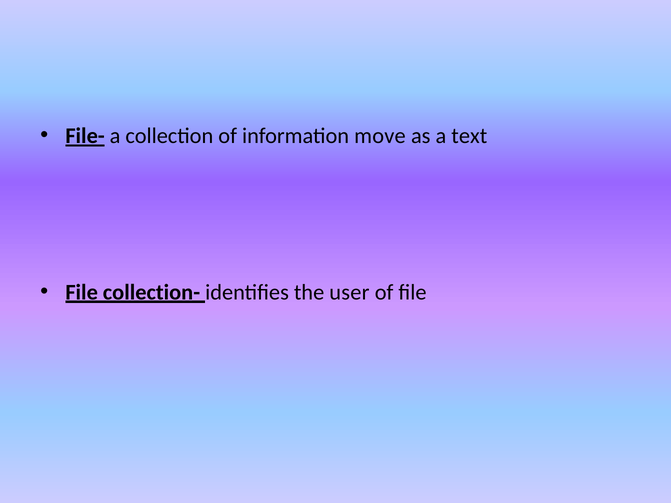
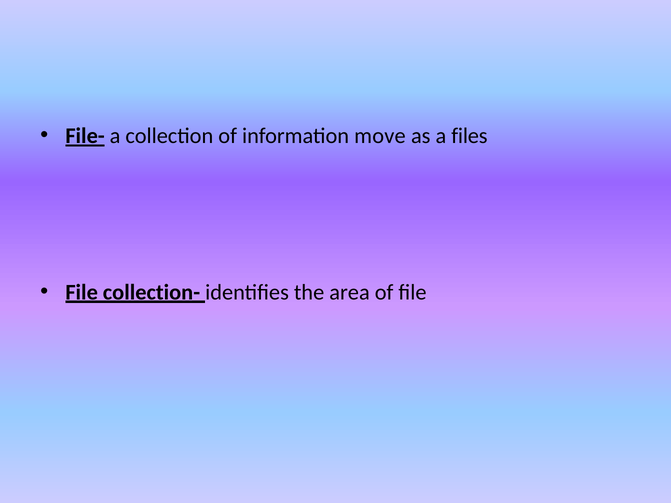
text: text -> files (469, 136)
user: user -> area (350, 292)
